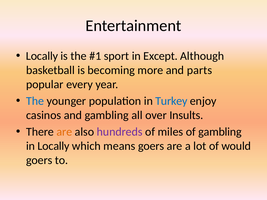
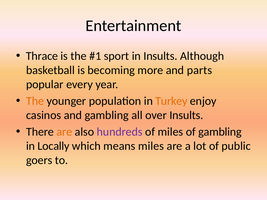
Locally: Locally -> Thrace (42, 56)
in Except: Except -> Insults (160, 56)
The colour: blue -> orange (35, 101)
Turkey colour: blue -> orange (171, 101)
means goers: goers -> miles (151, 146)
would: would -> public (236, 146)
